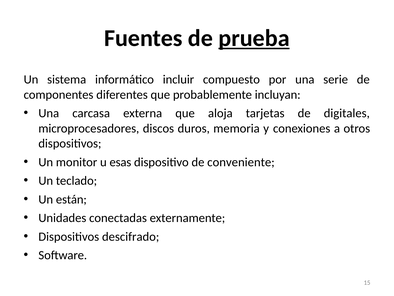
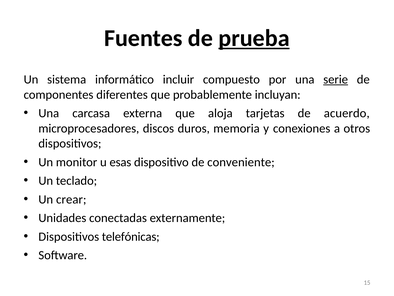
serie underline: none -> present (336, 79)
digitales: digitales -> acuerdo (347, 113)
están: están -> crear (71, 199)
descifrado: descifrado -> telefónicas (131, 236)
